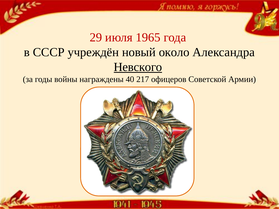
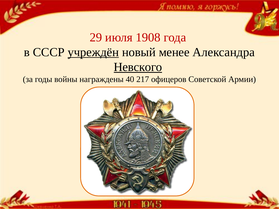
1965: 1965 -> 1908 (148, 37)
учреждён underline: none -> present (93, 52)
около: около -> менее (174, 52)
